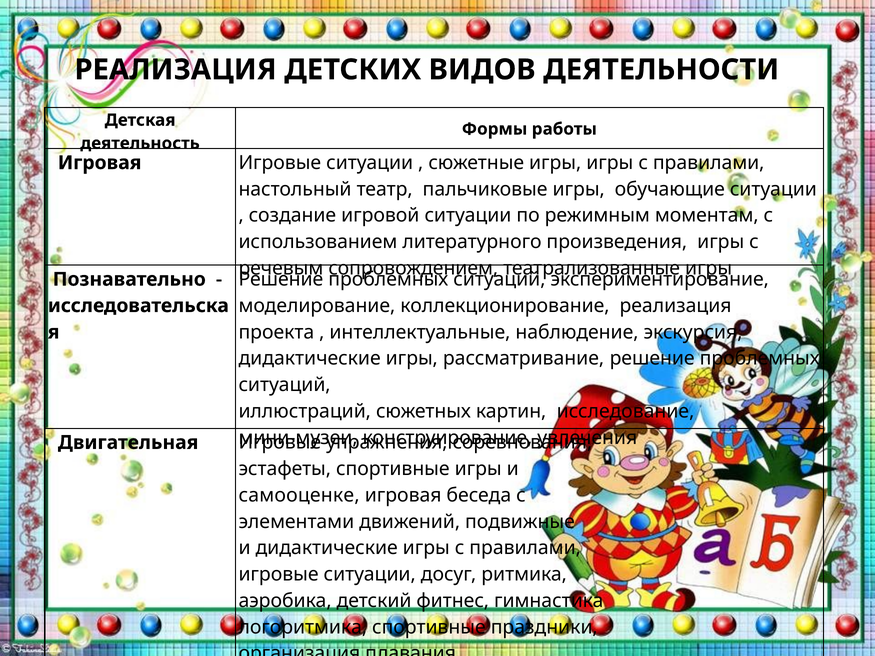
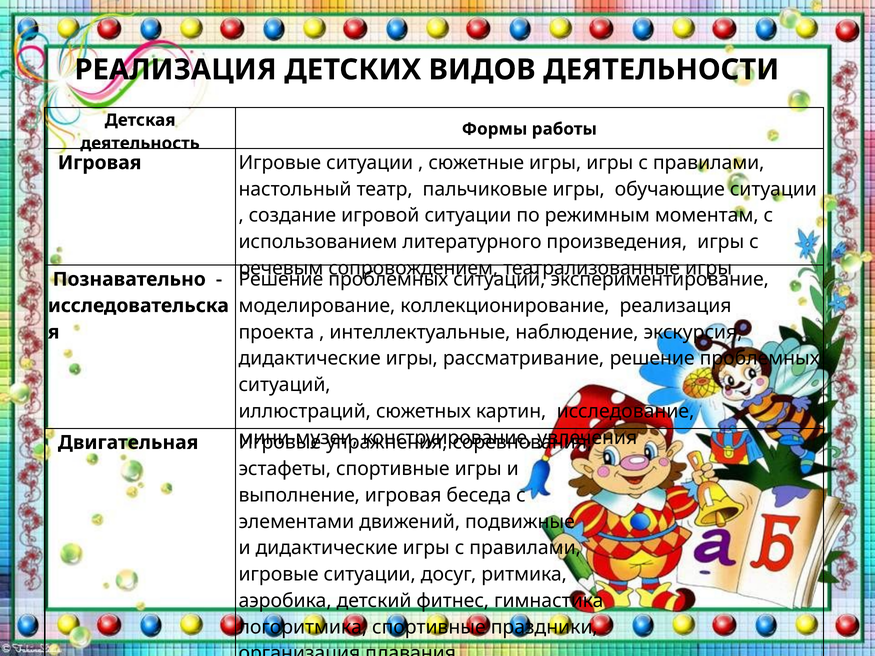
самооценке: самооценке -> выполнение (299, 496)
